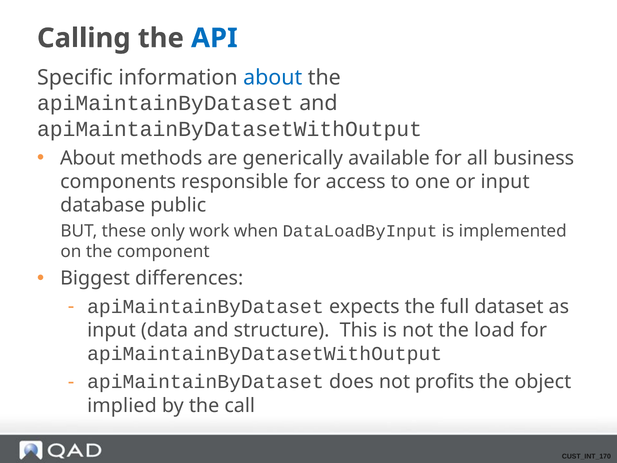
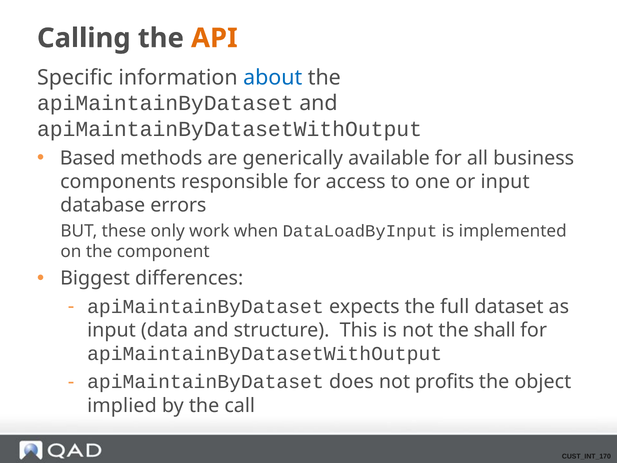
API colour: blue -> orange (214, 38)
About: About -> Based (88, 158)
public: public -> errors (178, 205)
load: load -> shall (495, 330)
